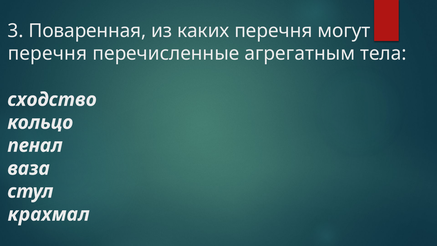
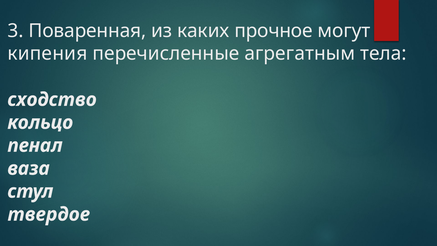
каких перечня: перечня -> прочное (274, 31)
перечня: перечня -> кипения (47, 54)
крахмал: крахмал -> твердое (49, 214)
